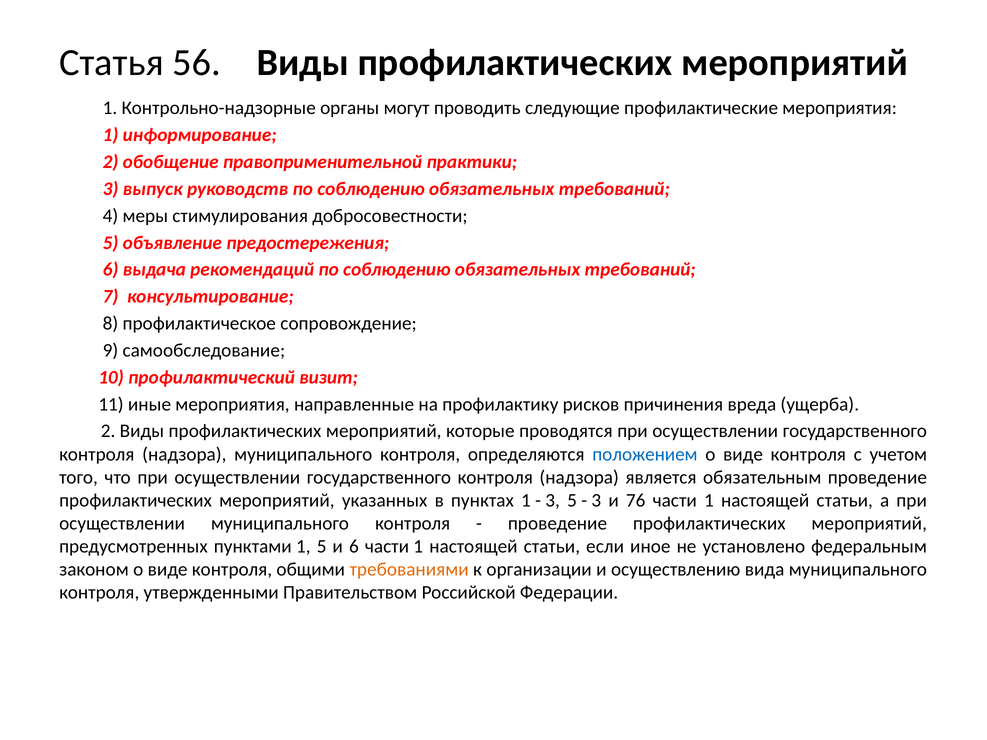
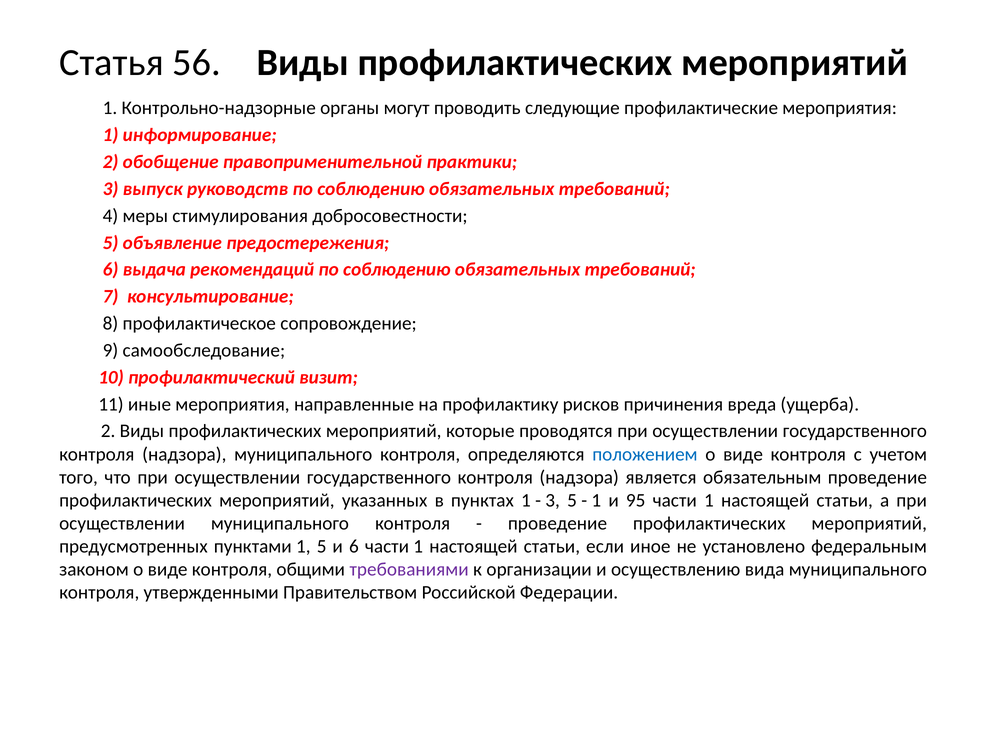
3: 3 -> 1 (596, 501)
76: 76 -> 95 (636, 501)
требованиями colour: orange -> purple (409, 570)
